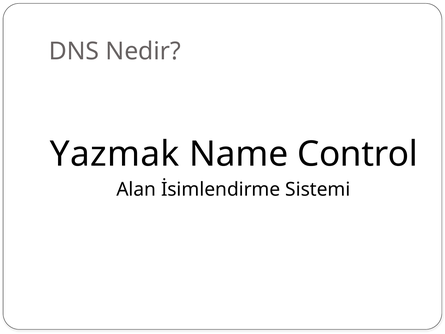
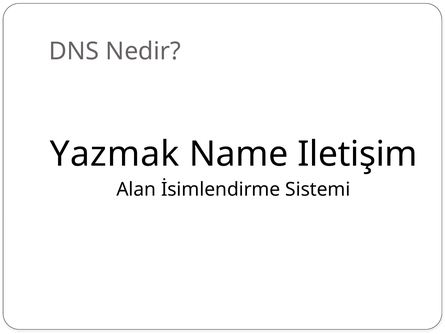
Control: Control -> Iletişim (358, 154)
